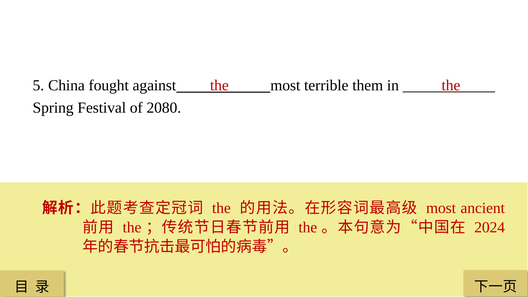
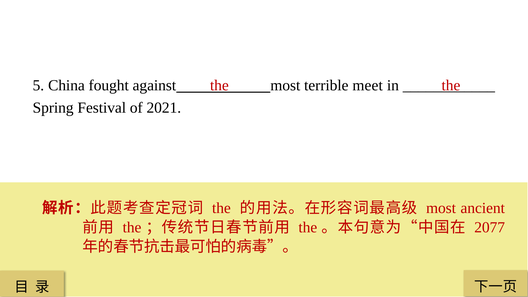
them: them -> meet (368, 85)
2080: 2080 -> 2021 (164, 108)
2024: 2024 -> 2077 (490, 227)
